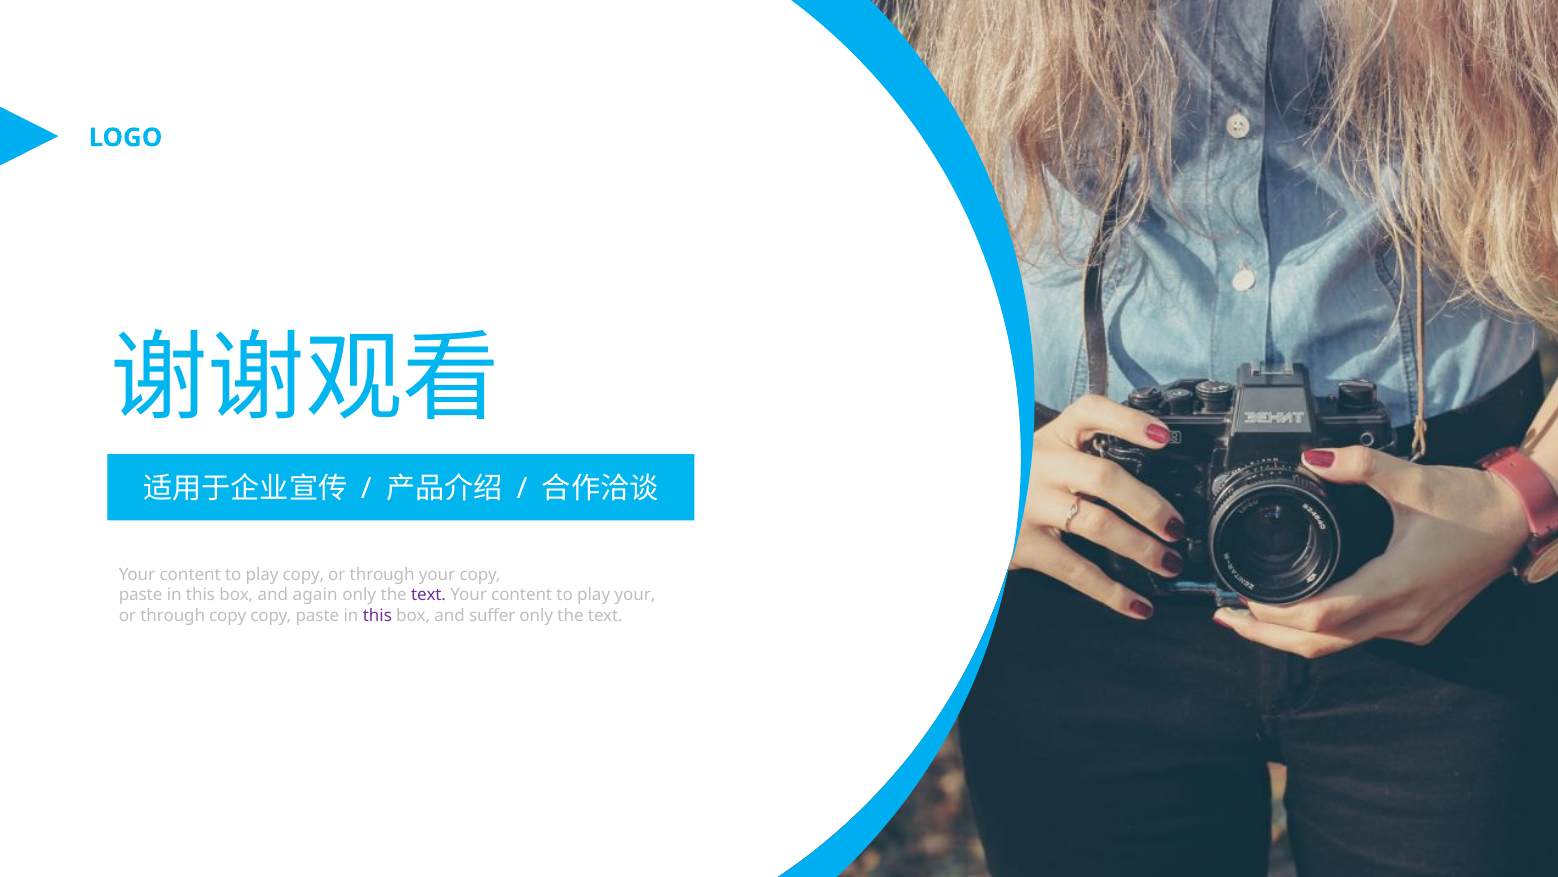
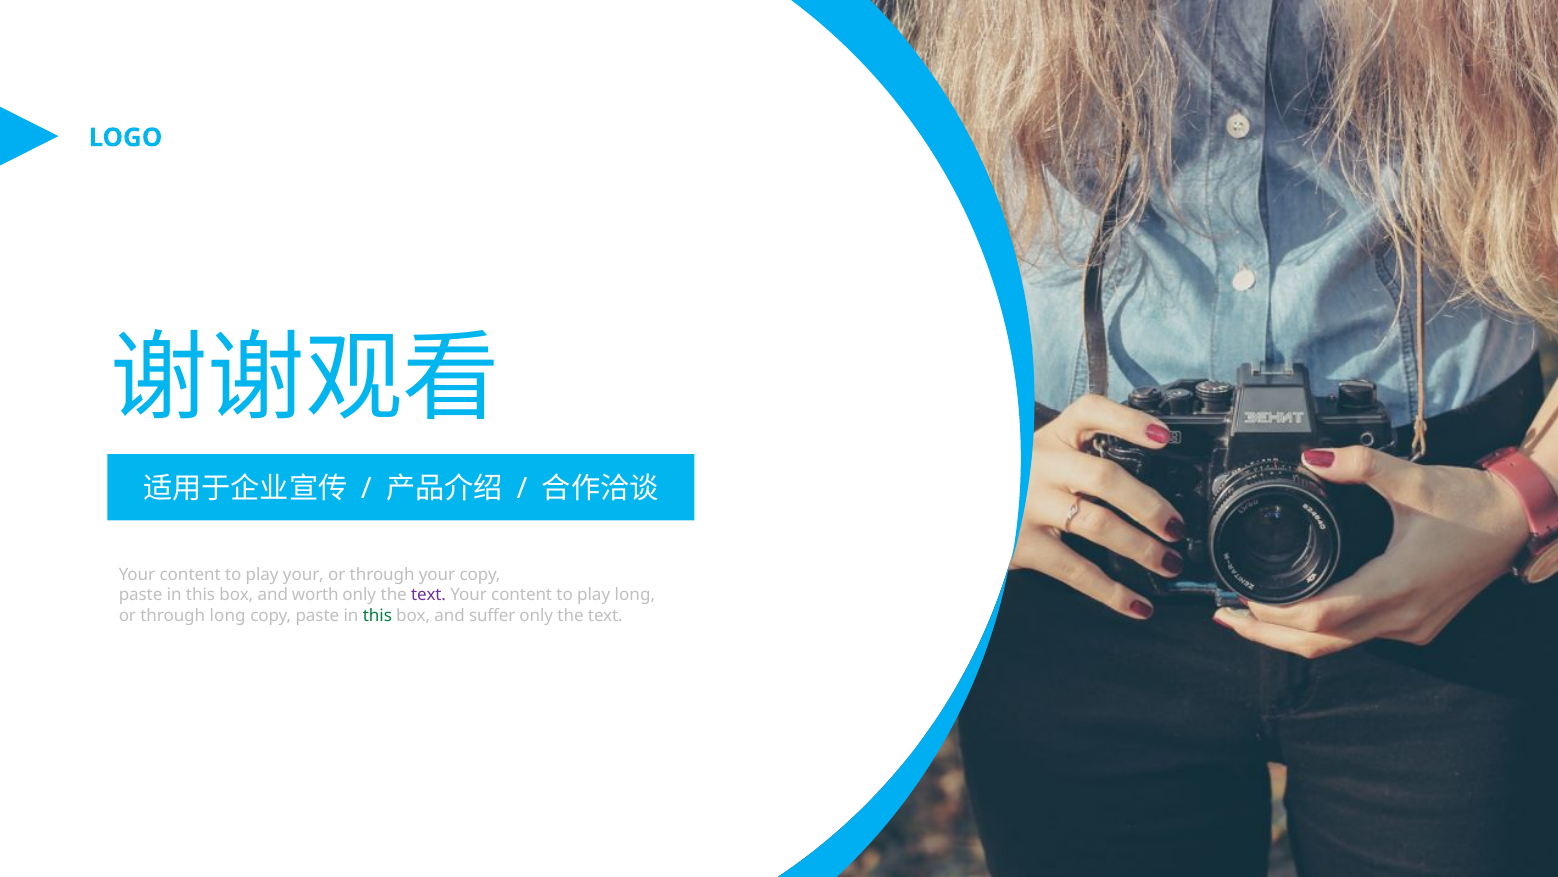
play copy: copy -> your (303, 574)
again: again -> worth (315, 595)
play your: your -> long (635, 595)
through copy: copy -> long (228, 615)
this colour: purple -> green (377, 615)
